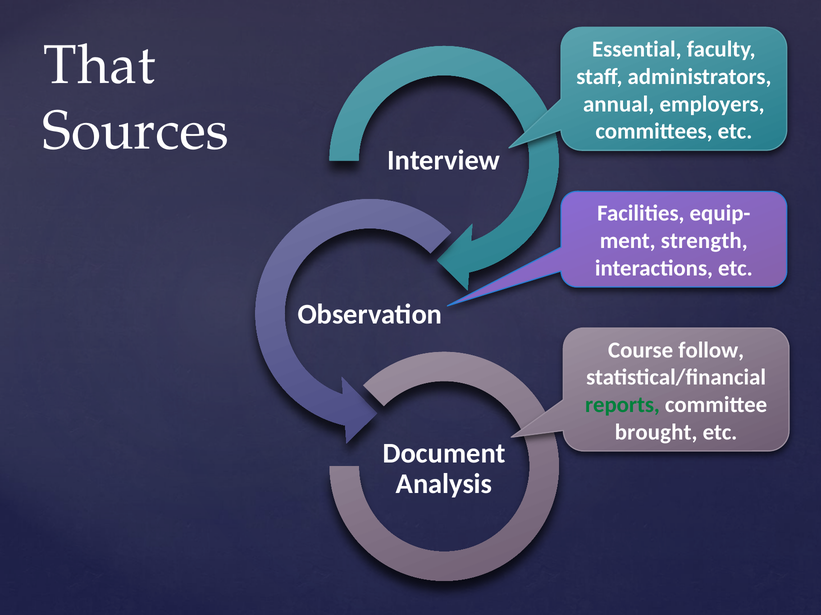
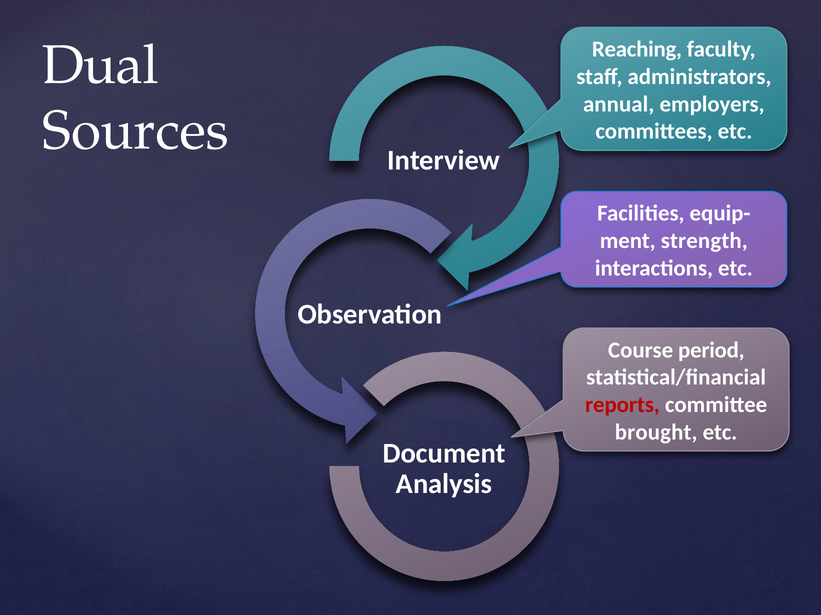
Essential: Essential -> Reaching (637, 49)
That: That -> Dual (100, 65)
follow: follow -> period (711, 350)
reports colour: green -> red (622, 405)
